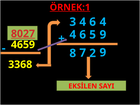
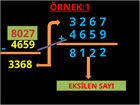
3 4: 4 -> 2 (83, 22)
6 4: 4 -> 7 (103, 22)
8027 underline: present -> none (23, 34)
7: 7 -> 1 (83, 53)
9: 9 -> 2 (103, 53)
